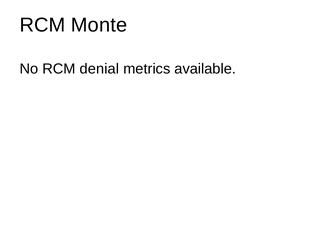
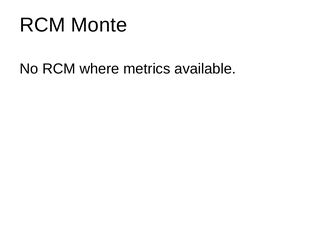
denial: denial -> where (99, 69)
